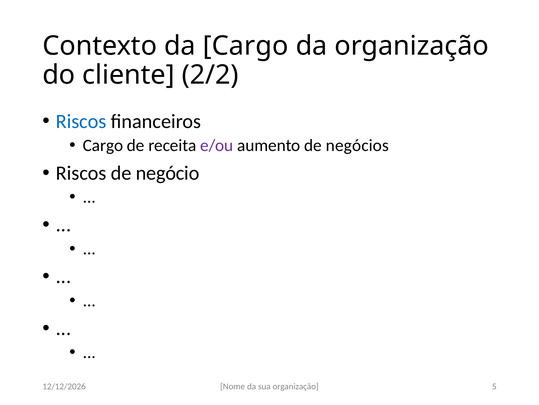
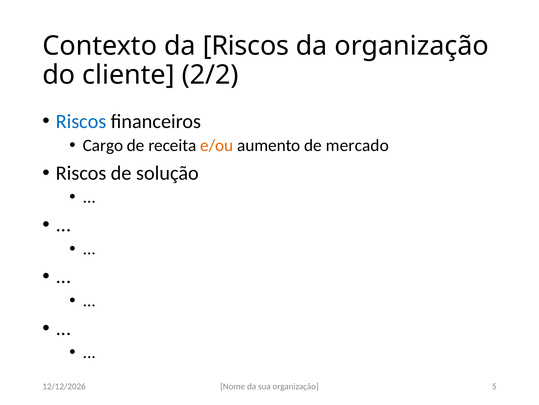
da Cargo: Cargo -> Riscos (246, 46)
e/ou colour: purple -> orange (217, 145)
negócios: negócios -> mercado (357, 145)
negócio: negócio -> solução (168, 173)
